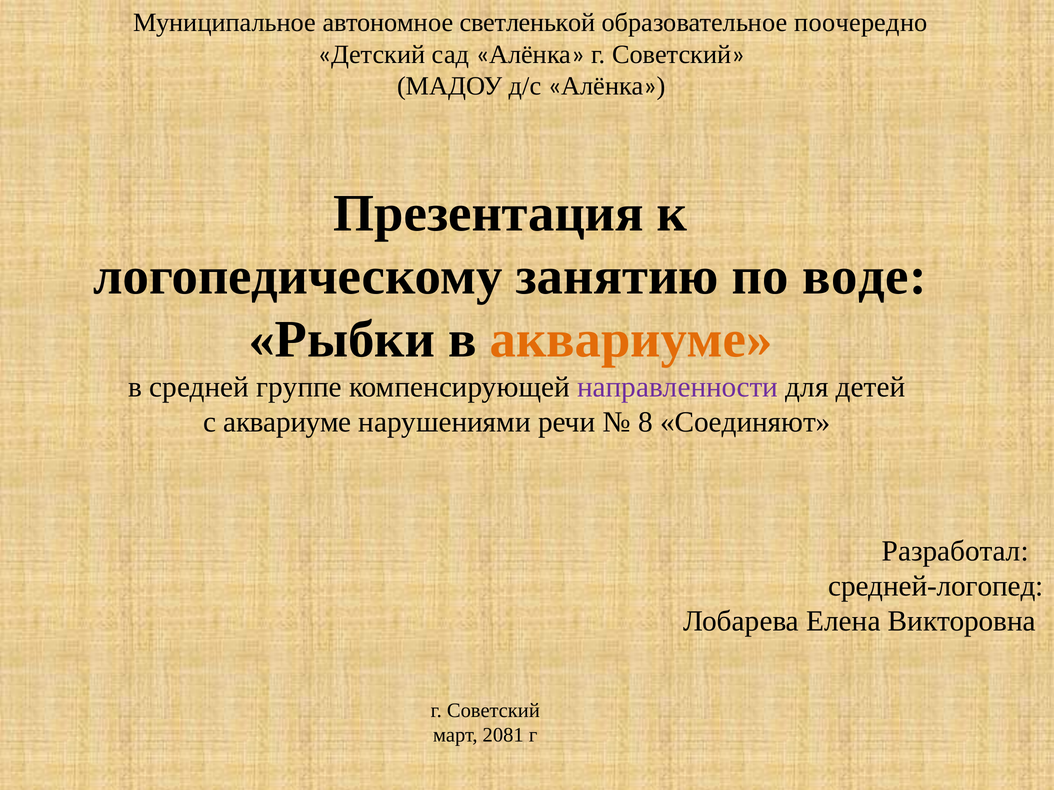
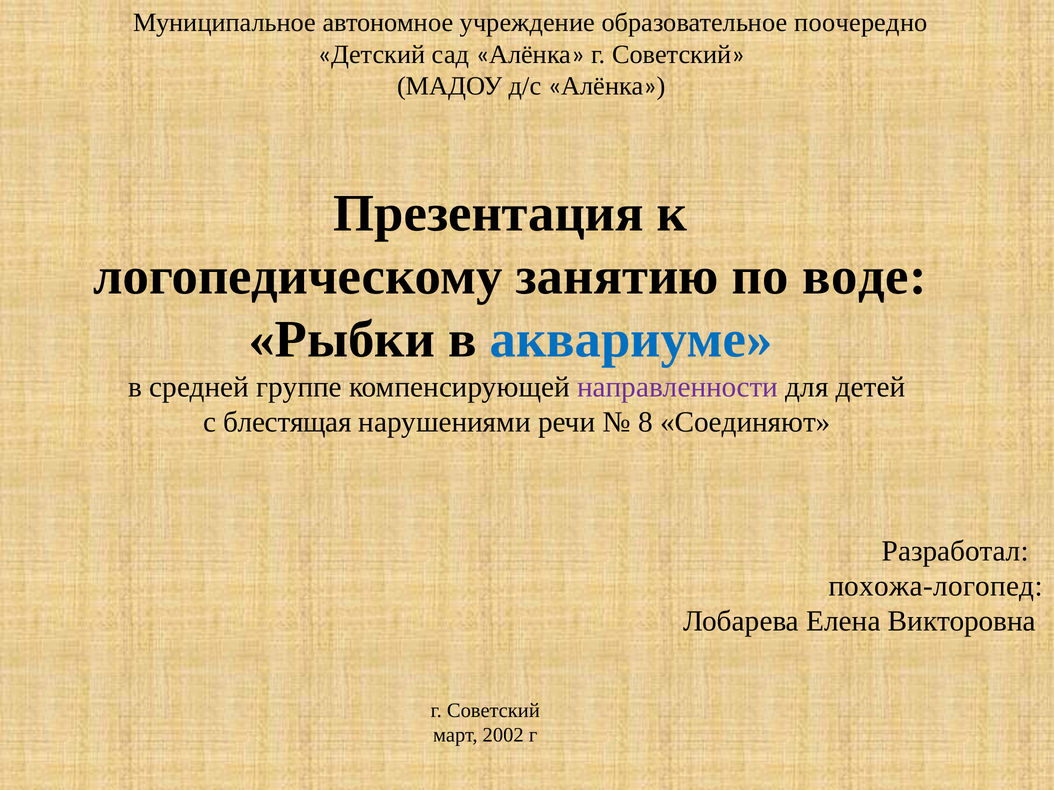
светленькой: светленькой -> учреждение (527, 23)
аквариуме colour: orange -> blue (631, 340)
с аквариуме: аквариуме -> блестящая (287, 422)
средней-логопед: средней-логопед -> похожа-логопед (936, 586)
2081: 2081 -> 2002 (503, 736)
